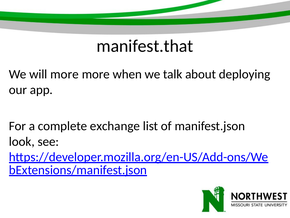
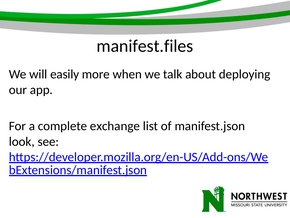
manifest.that: manifest.that -> manifest.files (145, 46)
will more: more -> easily (65, 74)
